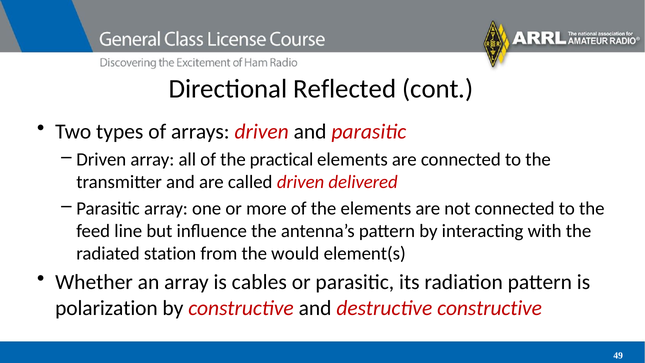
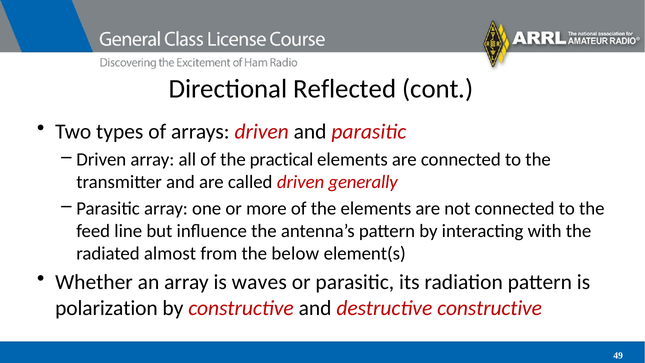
delivered: delivered -> generally (363, 182)
station: station -> almost (170, 253)
would: would -> below (295, 253)
cables: cables -> waves (259, 282)
